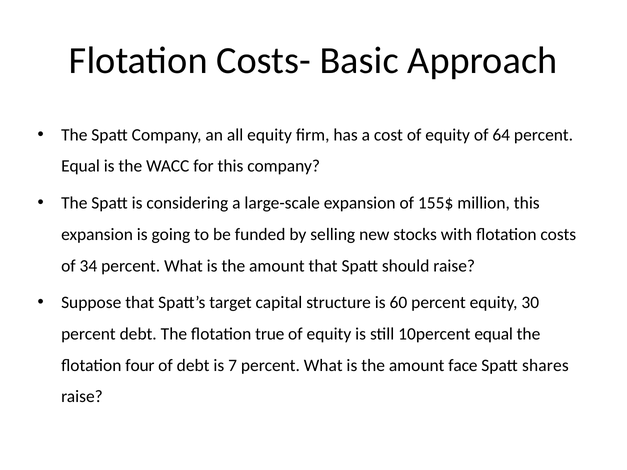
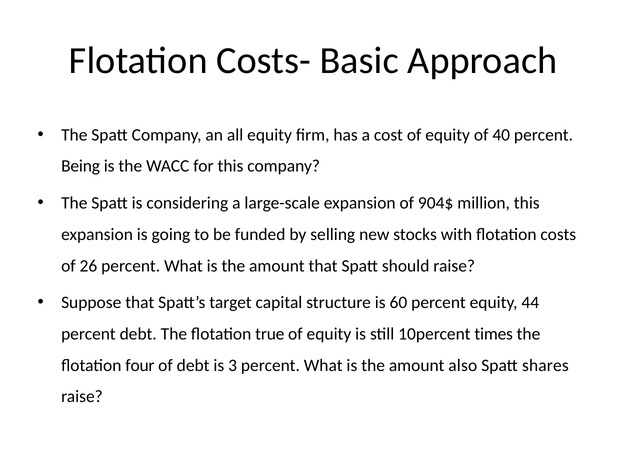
64: 64 -> 40 (501, 135)
Equal: Equal -> Being (81, 166)
155$: 155$ -> 904$ (436, 203)
34: 34 -> 26 (88, 266)
30: 30 -> 44 (530, 303)
10percent equal: equal -> times (494, 334)
7: 7 -> 3 (233, 366)
face: face -> also (463, 366)
